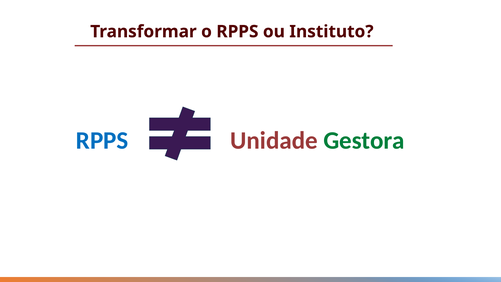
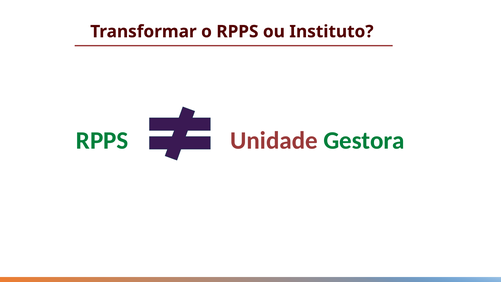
RPPS colour: blue -> green (102, 141)
